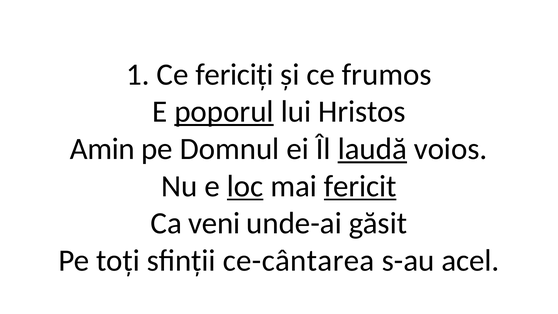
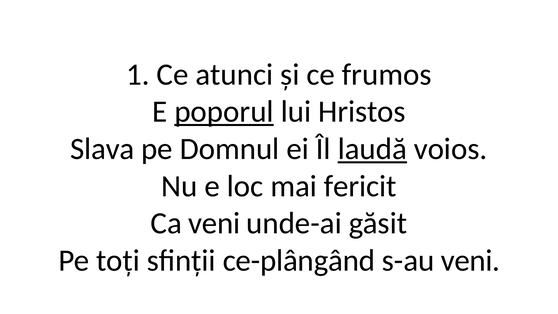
fericiți: fericiți -> atunci (234, 75)
Amin: Amin -> Slava (102, 149)
loc underline: present -> none (245, 186)
fericit underline: present -> none (360, 186)
ce-cântarea: ce-cântarea -> ce-plângând (299, 260)
s-au acel: acel -> veni (470, 260)
